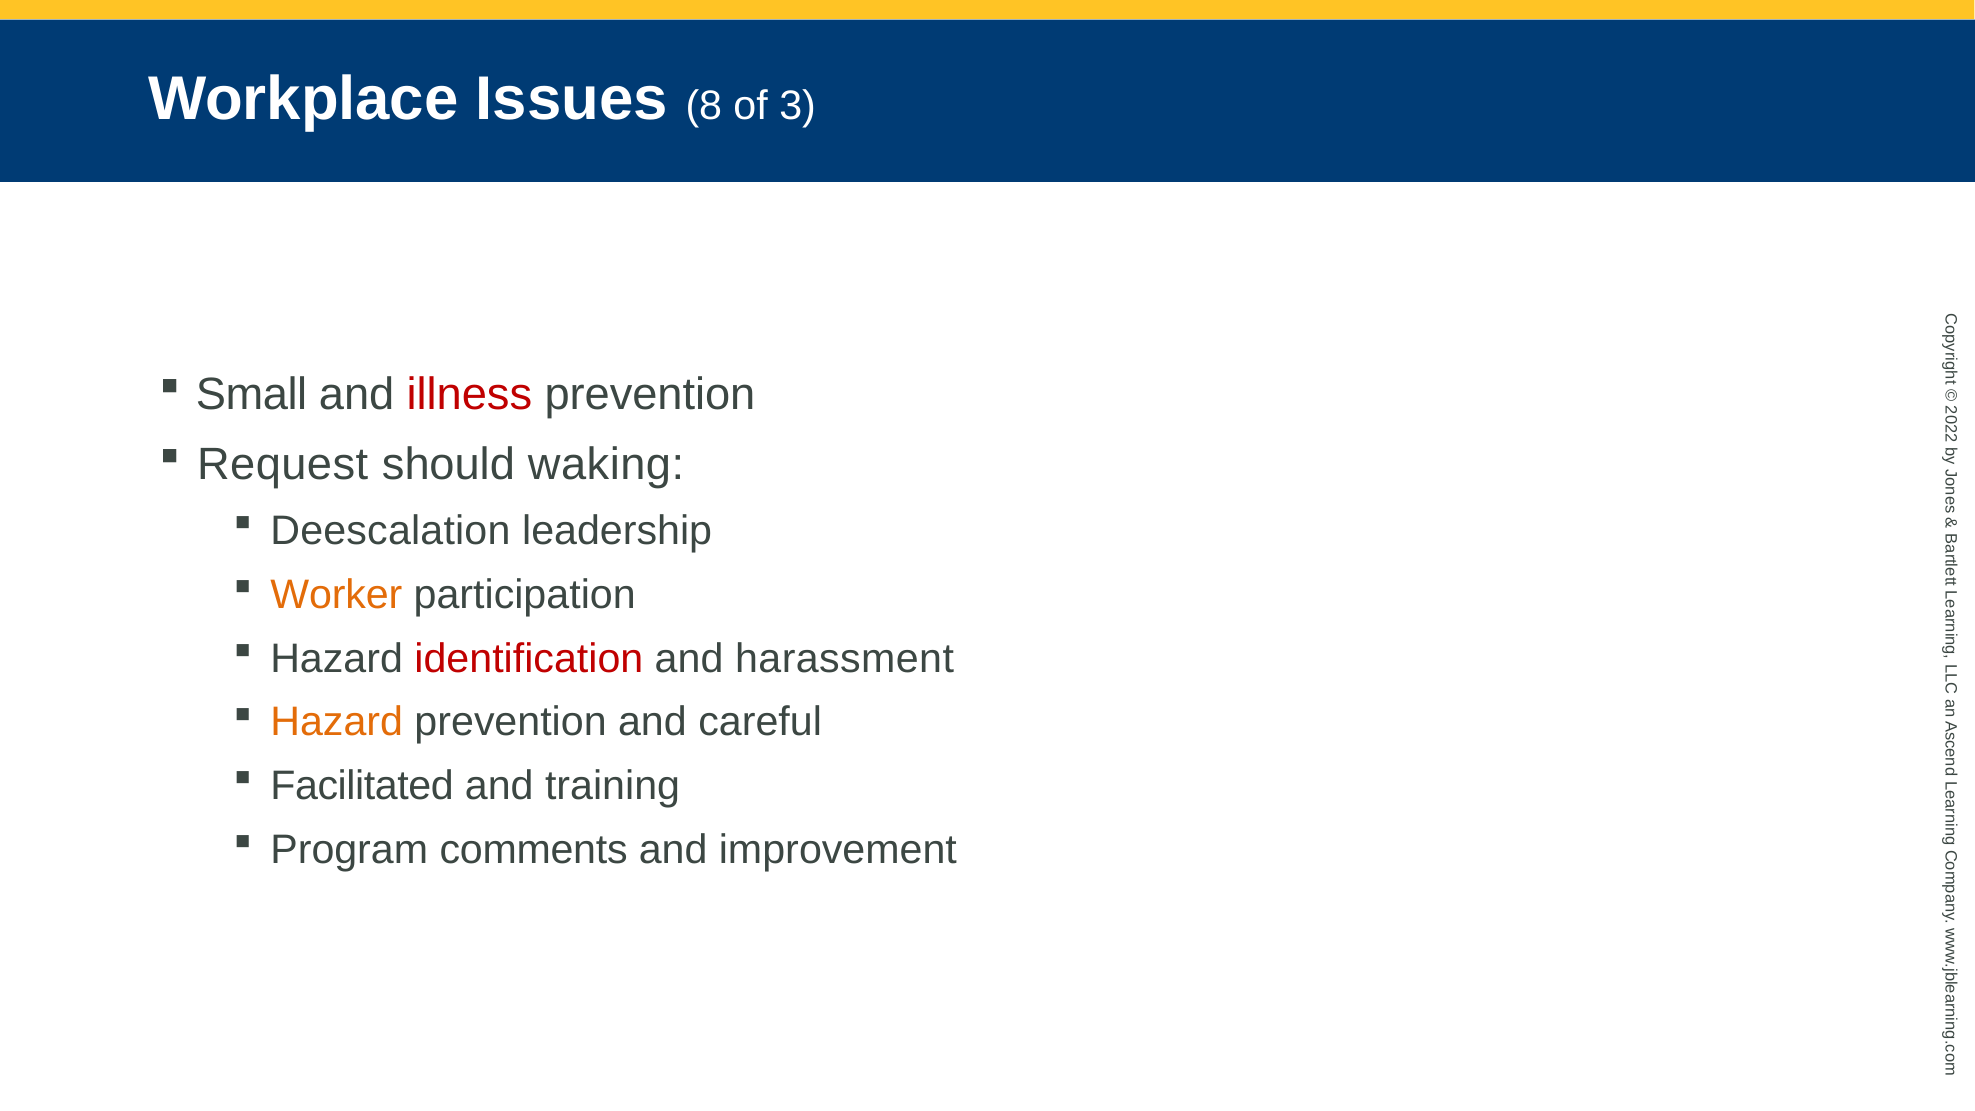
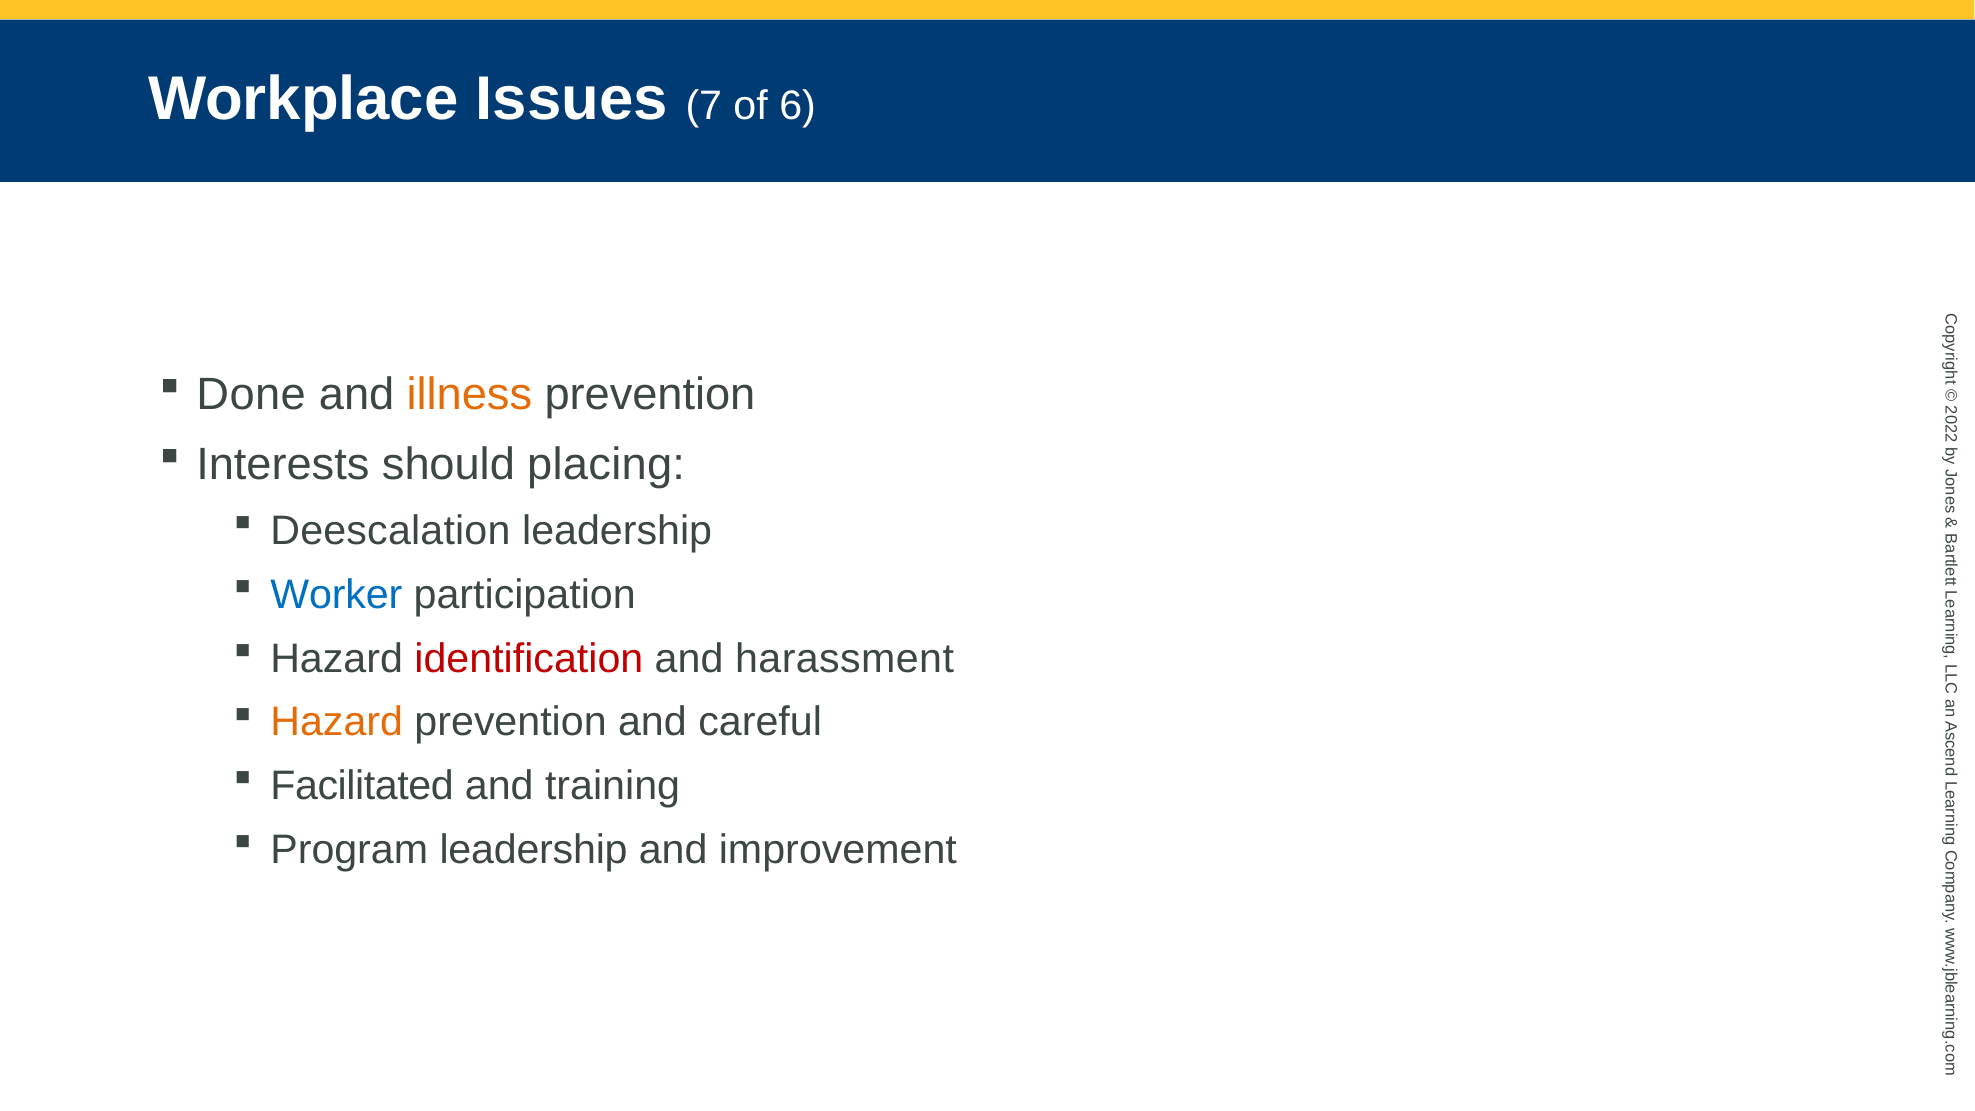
8: 8 -> 7 (704, 106)
3: 3 -> 6 (798, 106)
Small: Small -> Done (251, 395)
illness colour: red -> orange (469, 395)
Request: Request -> Interests (283, 465)
waking: waking -> placing (606, 465)
Worker colour: orange -> blue (336, 595)
Program comments: comments -> leadership (534, 850)
